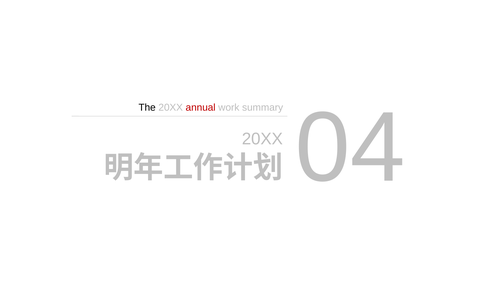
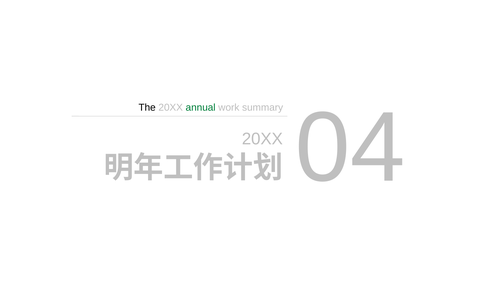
annual colour: red -> green (201, 107)
